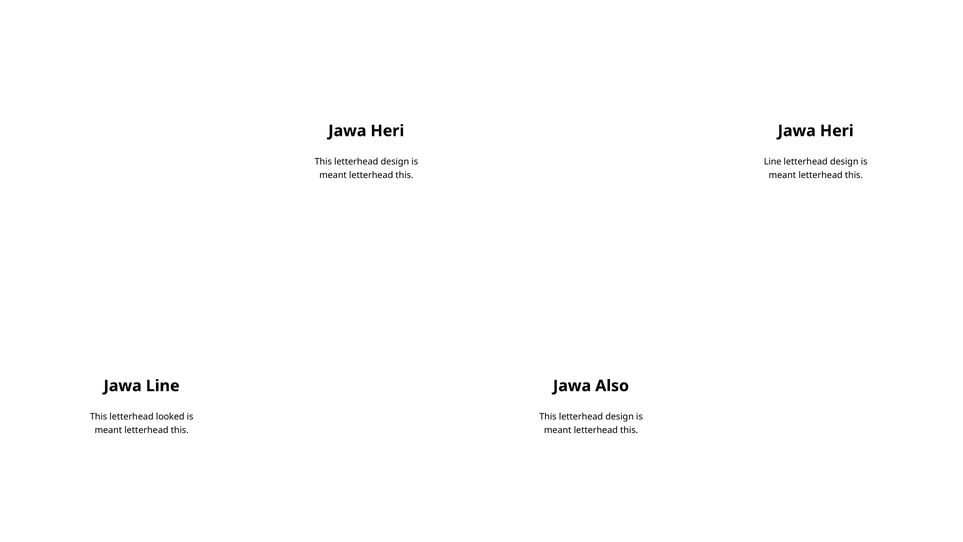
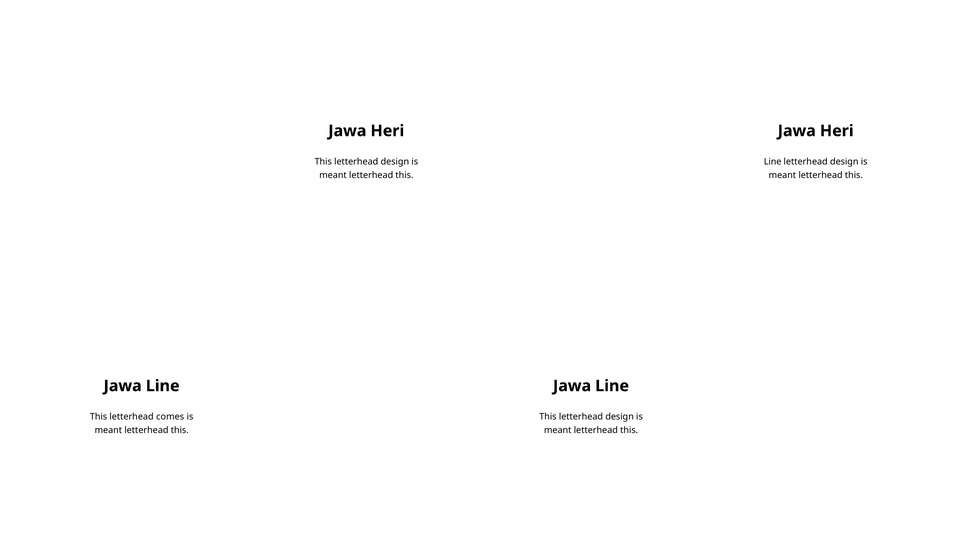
Also: Also -> Line (612, 386)
looked: looked -> comes (170, 417)
